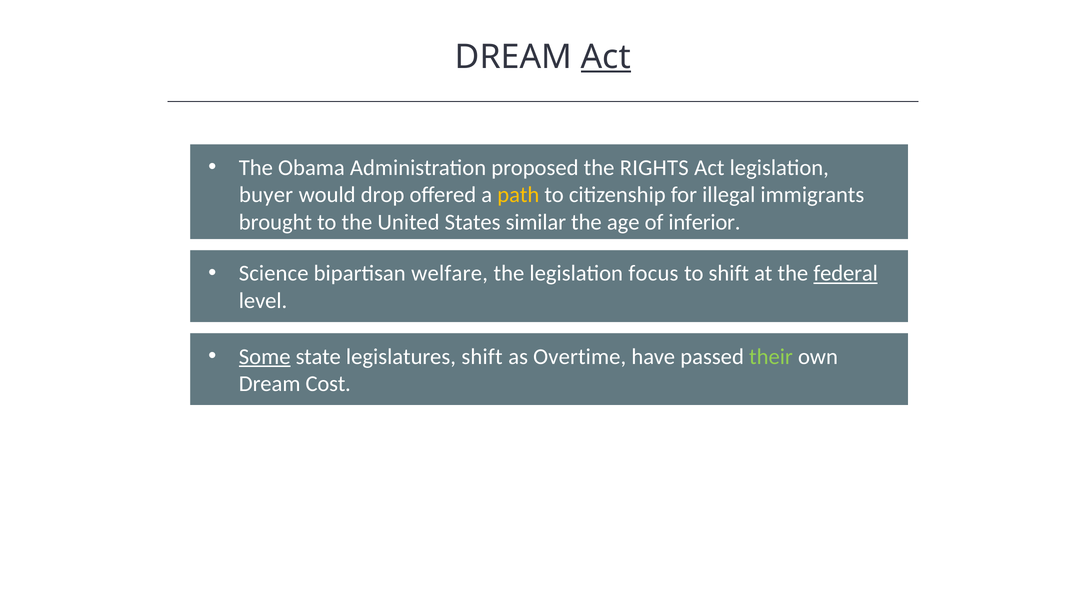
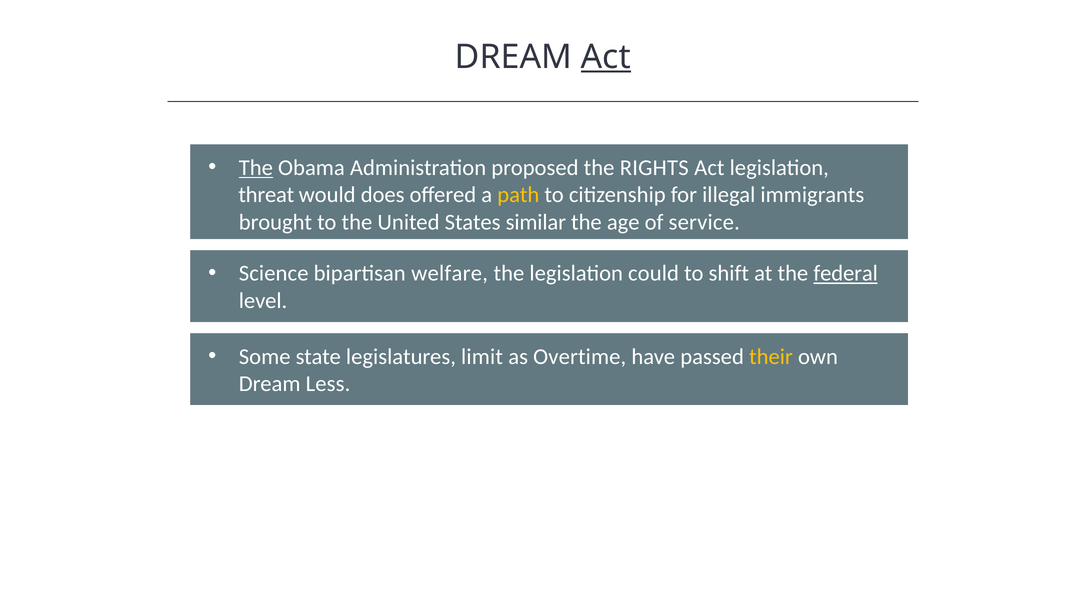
The underline: none -> present (256, 168)
buyer: buyer -> threat (266, 195)
drop: drop -> does (383, 195)
inferior: inferior -> service (704, 222)
focus: focus -> could (654, 273)
Some underline: present -> none (265, 356)
legislatures shift: shift -> limit (482, 356)
their colour: light green -> yellow (771, 356)
Cost: Cost -> Less (328, 384)
